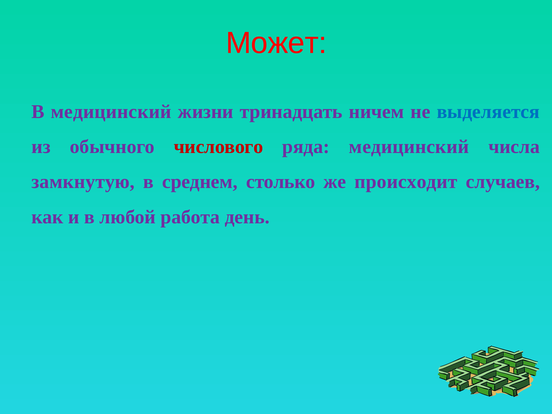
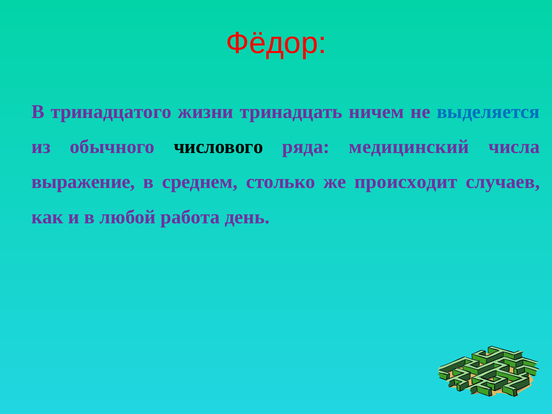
Может: Может -> Фёдор (276, 43)
В медицинский: медицинский -> тринадцатого (111, 112)
числового colour: red -> black (218, 147)
замкнутую: замкнутую -> выражение (83, 182)
